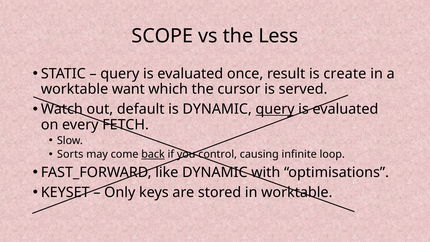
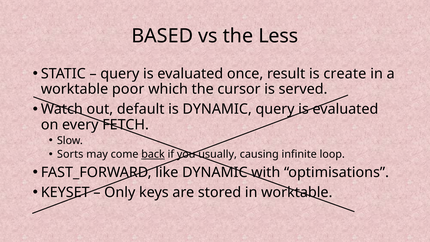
SCOPE: SCOPE -> BASED (162, 36)
want: want -> poor (128, 89)
query underline: present -> none (275, 109)
control: control -> usually (218, 154)
